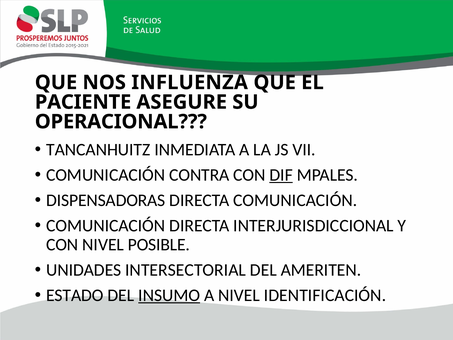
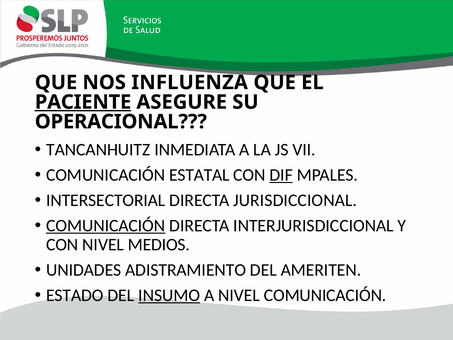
PACIENTE underline: none -> present (83, 102)
CONTRA: CONTRA -> ESTATAL (199, 175)
DISPENSADORAS: DISPENSADORAS -> INTERSECTORIAL (106, 200)
DIRECTA COMUNICACIÓN: COMUNICACIÓN -> JURISDICCIONAL (295, 200)
COMUNICACIÓN underline: none -> present (106, 225)
POSIBLE: POSIBLE -> MEDIOS (159, 244)
INTERSECTORIAL: INTERSECTORIAL -> ADISTRAMIENTO (186, 270)
NIVEL IDENTIFICACIÓN: IDENTIFICACIÓN -> COMUNICACIÓN (325, 295)
